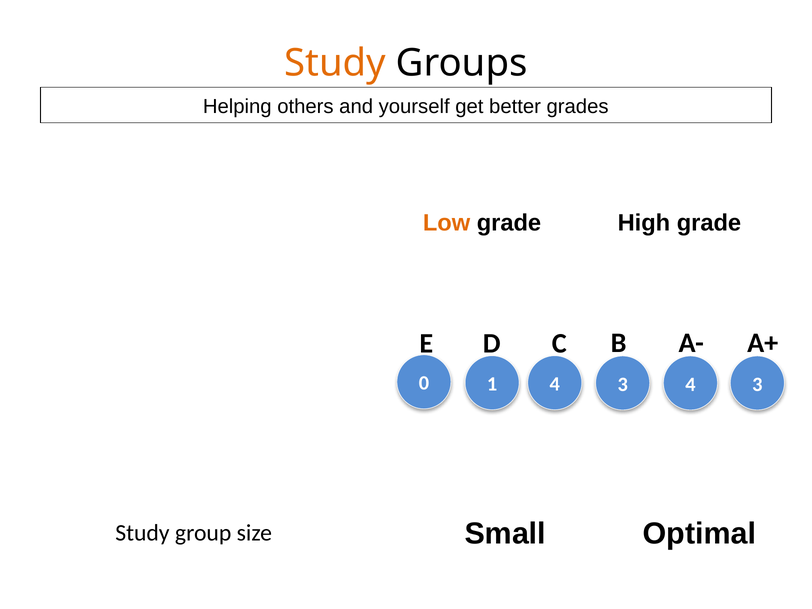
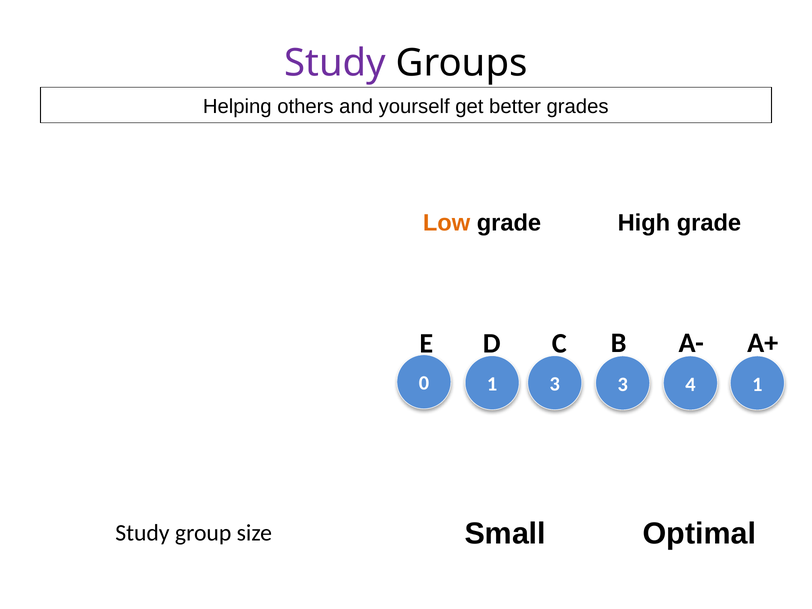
Study colour: orange -> purple (335, 63)
0 4: 4 -> 3 (555, 384)
4 3: 3 -> 1 (757, 384)
